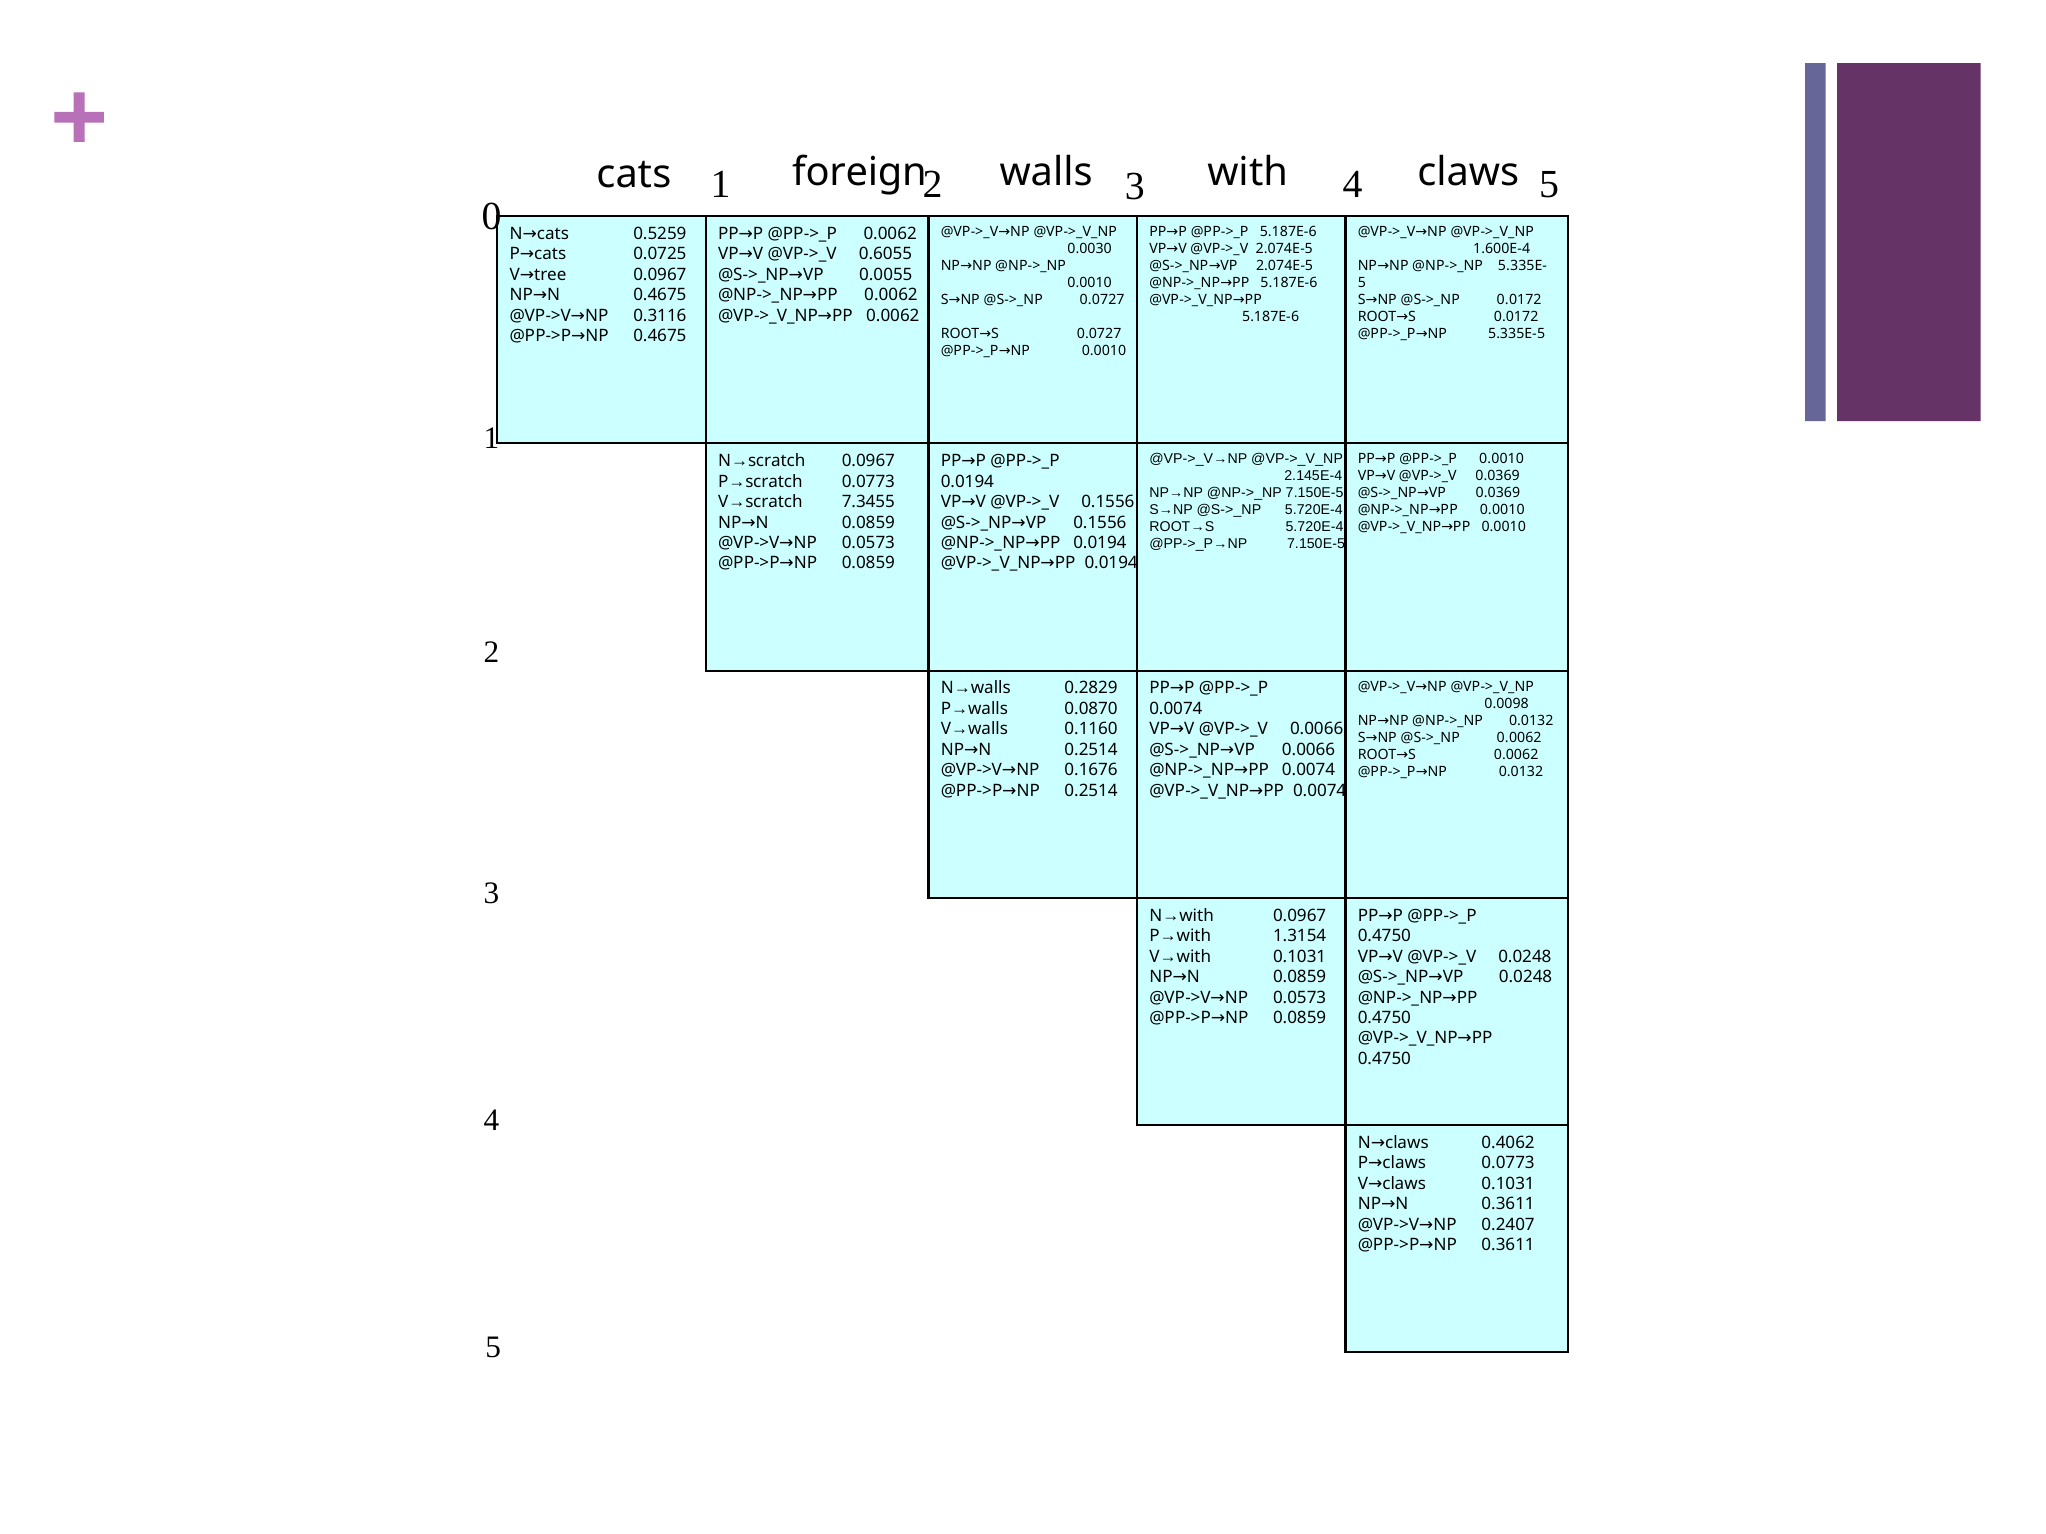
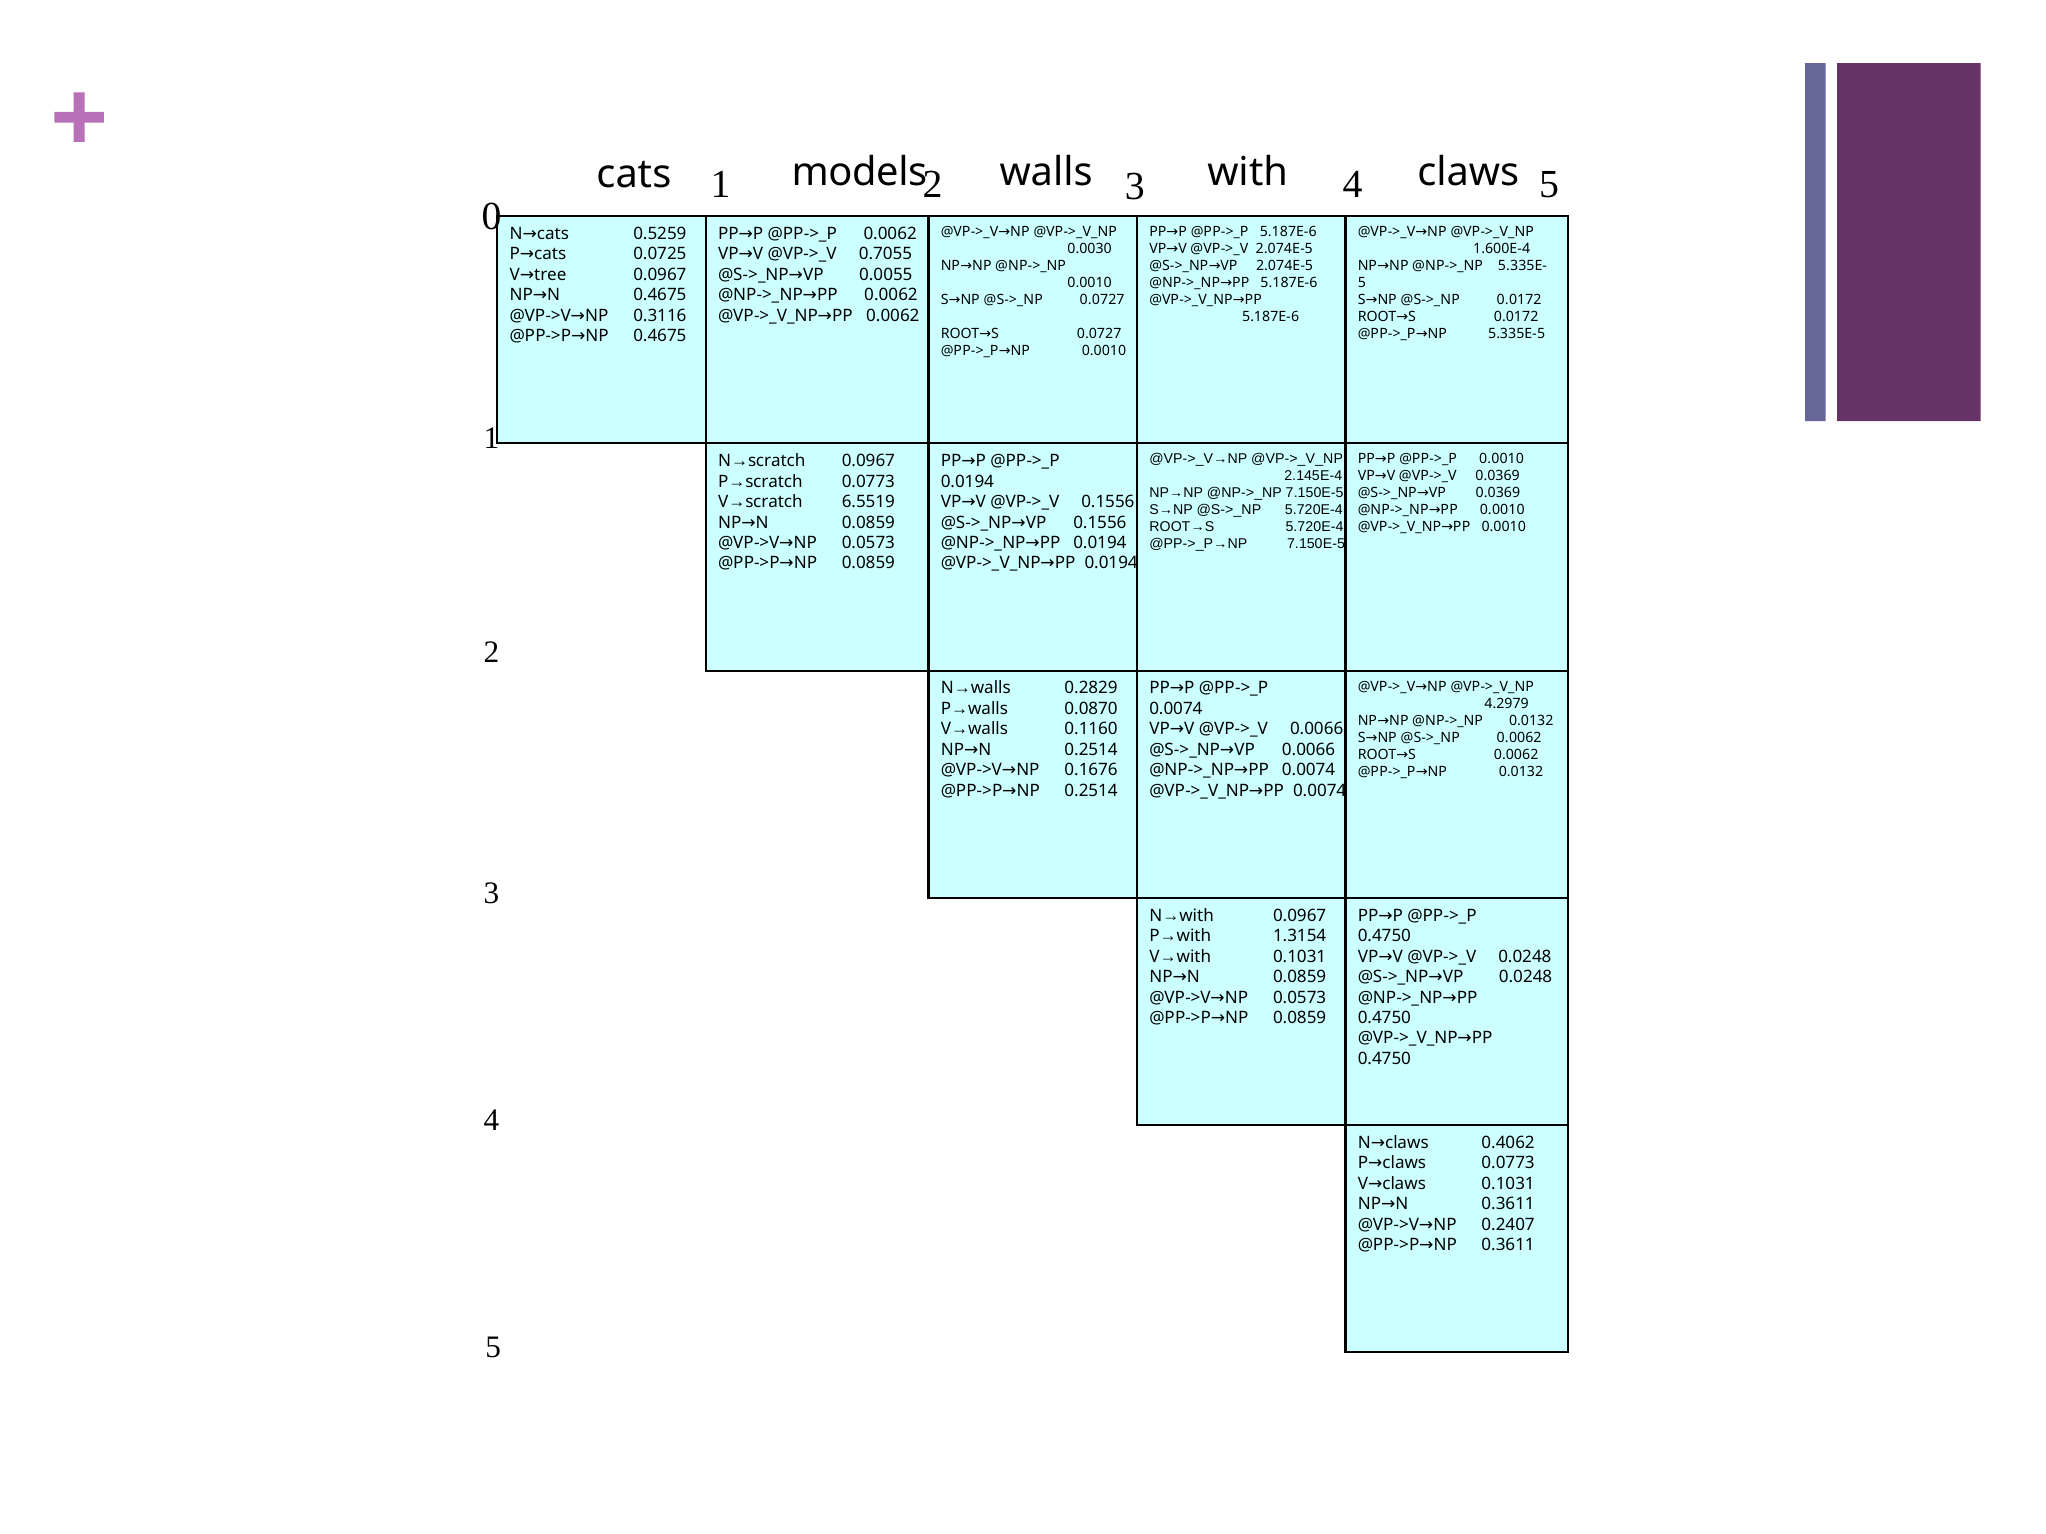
foreign: foreign -> models (859, 172)
0.6055: 0.6055 -> 0.7055 (885, 254)
7.3455: 7.3455 -> 6.5519 (868, 502)
0.0098: 0.0098 -> 4.2979 (1507, 704)
